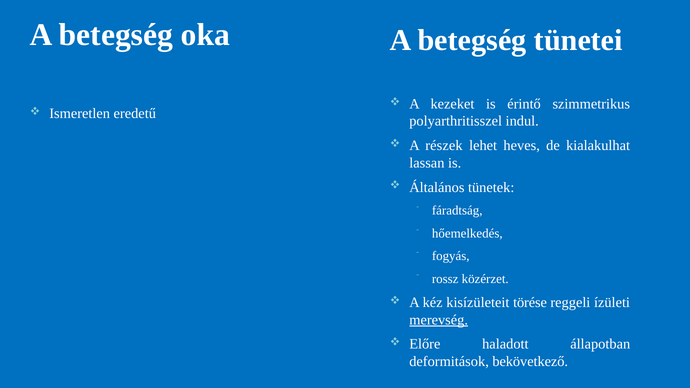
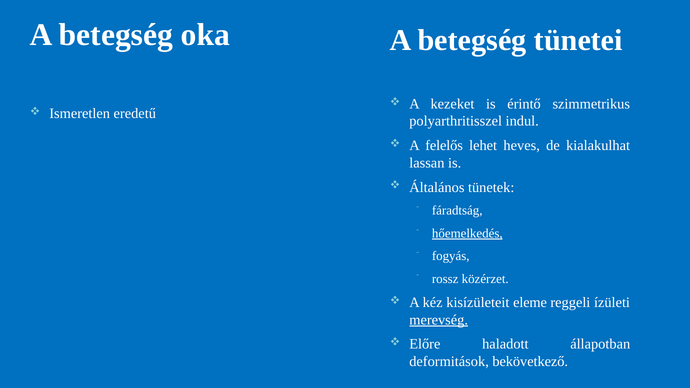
részek: részek -> felelős (444, 146)
hőemelkedés underline: none -> present (467, 234)
törése: törése -> eleme (530, 303)
